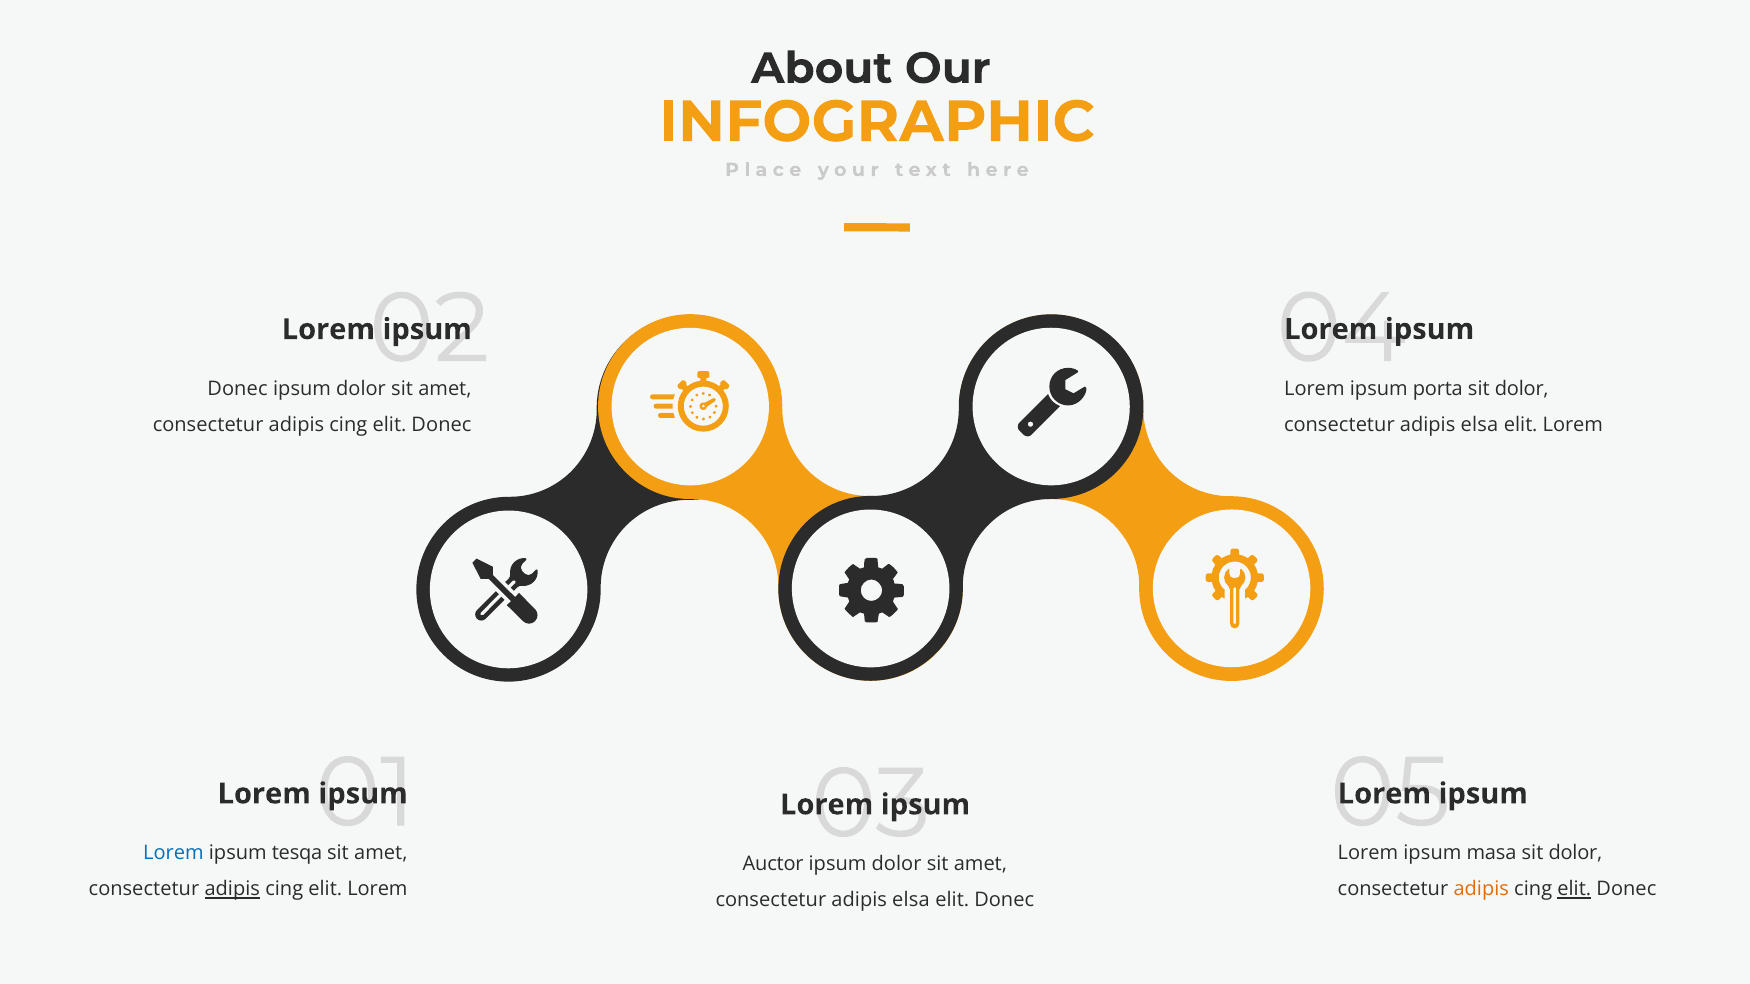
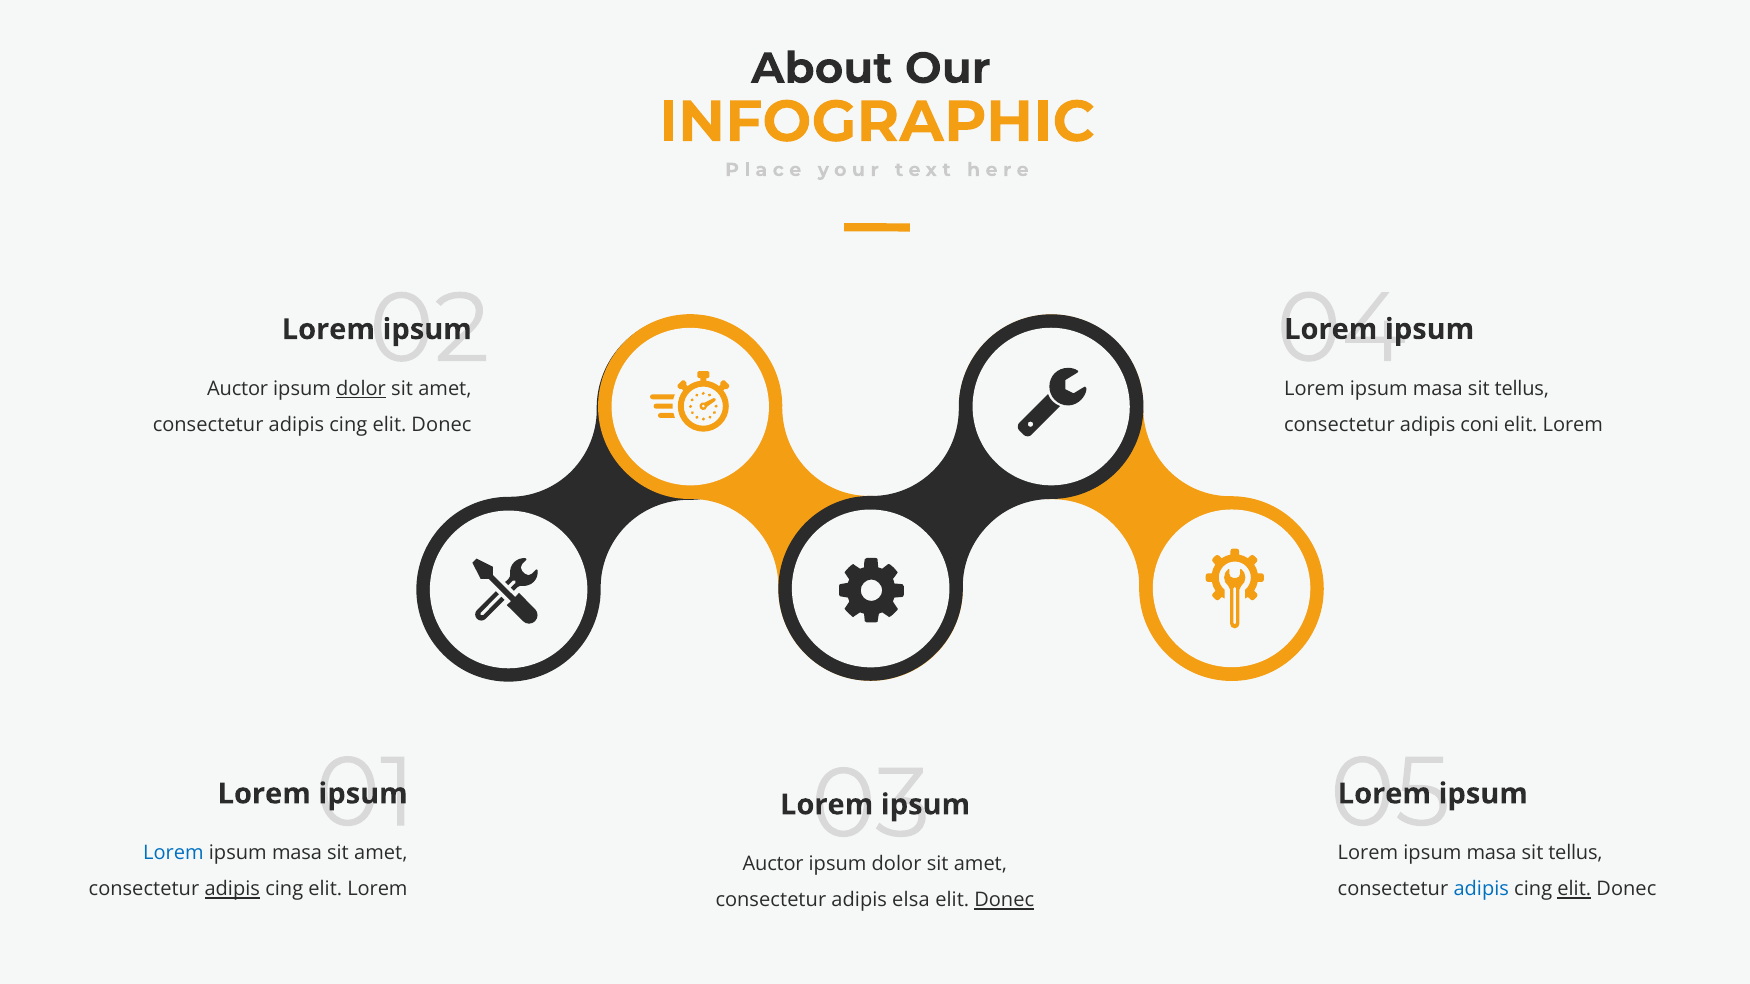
porta: porta -> masa (1438, 389)
dolor: dolor -> tellus (1522, 389)
Donec: Donec -> Auctor (238, 389)
dolor underline: none -> present (361, 389)
elsa: elsa -> coni (1480, 425)
tesqa: tesqa -> masa (297, 854)
dolor: dolor -> tellus (1575, 854)
adipis colour: orange -> blue (1481, 890)
Donec underline: none -> present (1004, 901)
